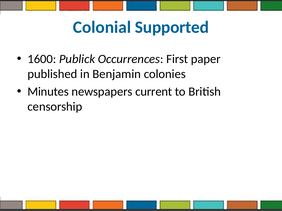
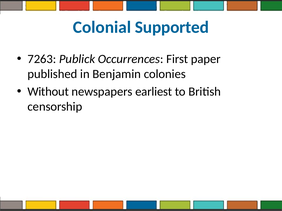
1600: 1600 -> 7263 (42, 59)
Minutes: Minutes -> Without (48, 92)
current: current -> earliest (154, 92)
